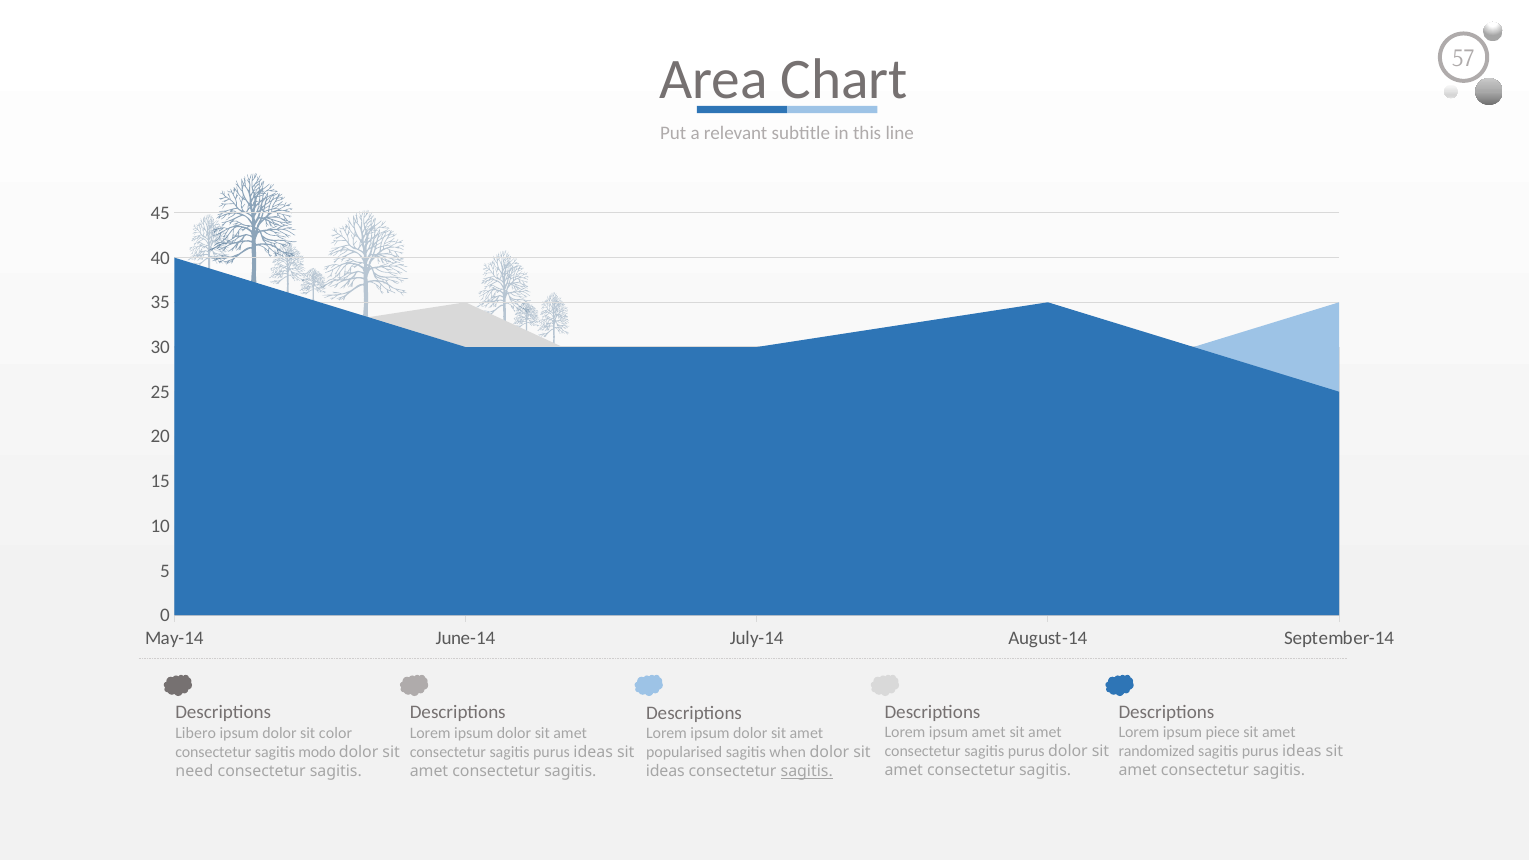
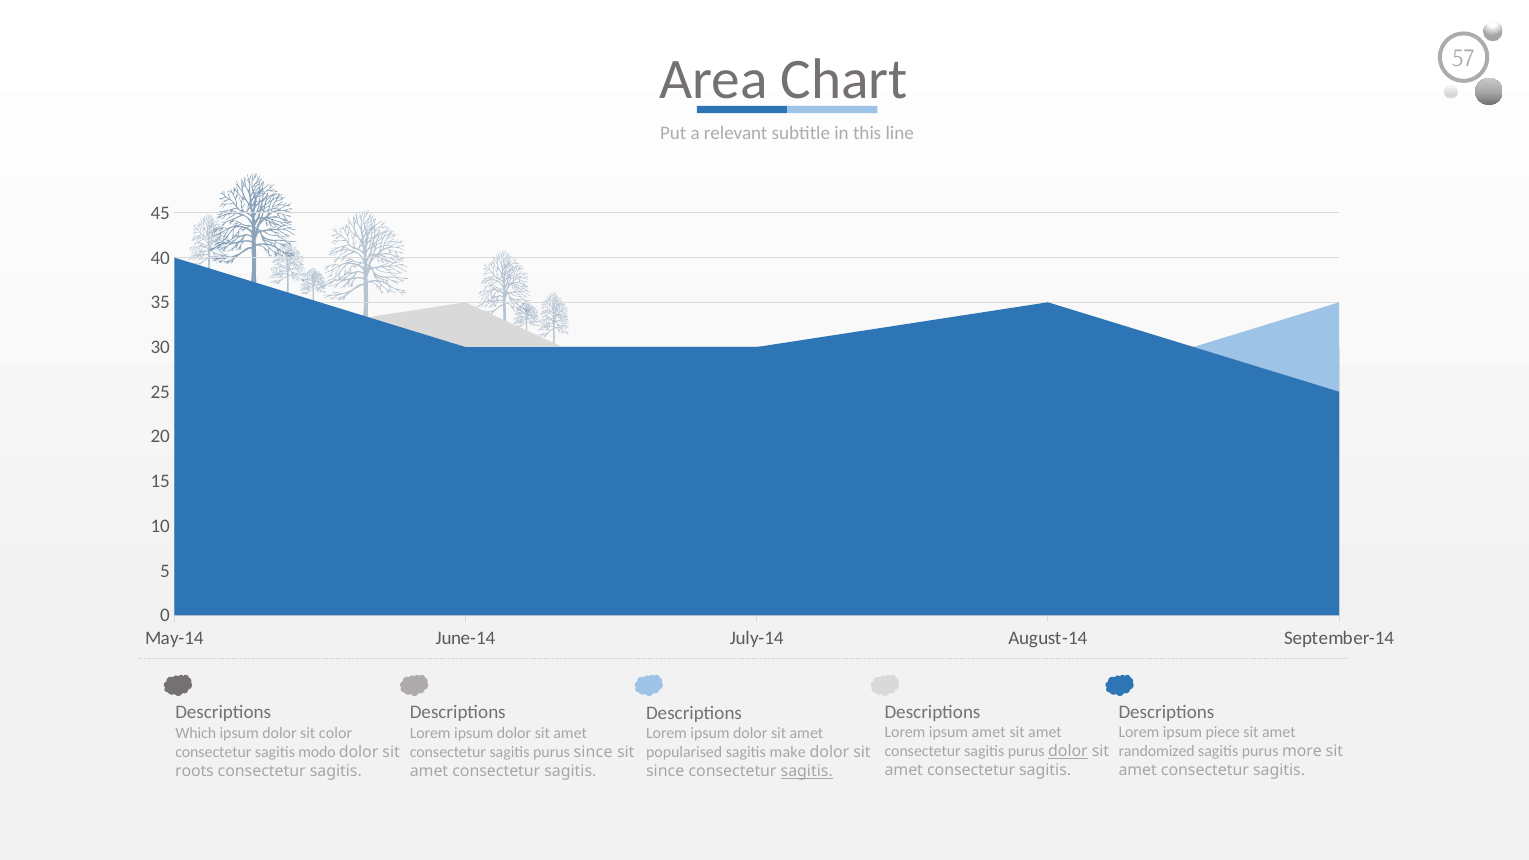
Libero: Libero -> Which (196, 733)
dolor underline: none -> present (1068, 751)
ideas: ideas -> more (1302, 751)
consectetur sagitis purus ideas: ideas -> since (593, 752)
when: when -> make (788, 753)
need: need -> roots (194, 771)
ideas: ideas -> since (665, 772)
